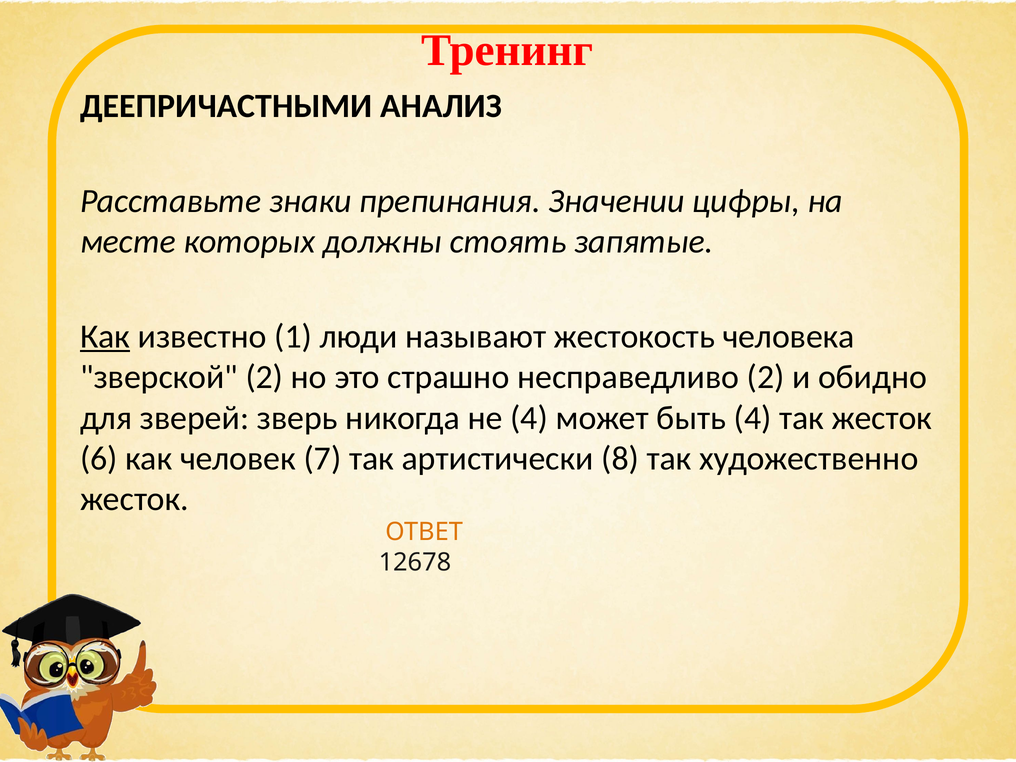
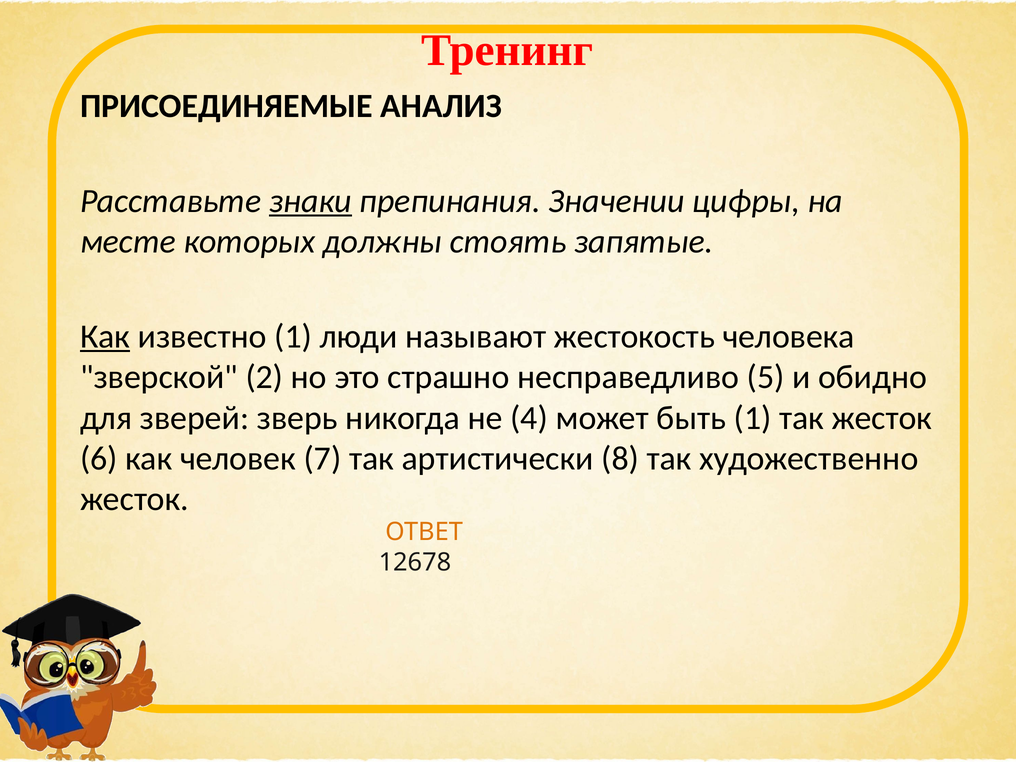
ДЕЕПРИЧАСТНЫМИ: ДЕЕПРИЧАСТНЫМИ -> ПРИСОЕДИНЯЕМЫЕ (226, 106)
знаки underline: none -> present (310, 201)
несправедливо 2: 2 -> 5 (766, 377)
быть 4: 4 -> 1 (753, 418)
